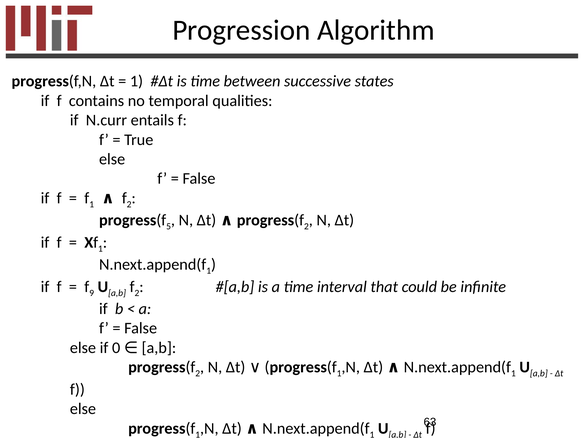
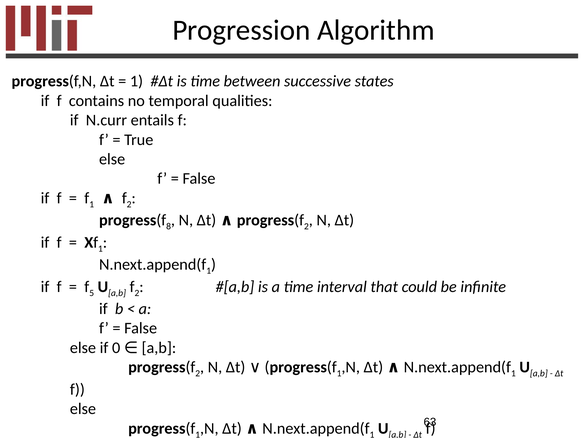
5: 5 -> 8 (169, 226)
9: 9 -> 5 (92, 292)
